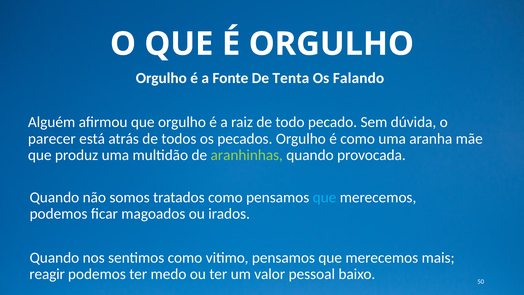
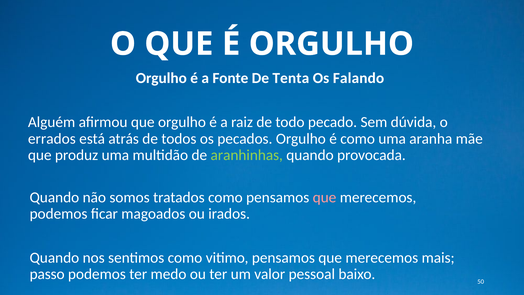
parecer: parecer -> errados (52, 139)
que colour: light blue -> pink (324, 197)
reagir: reagir -> passo (47, 274)
